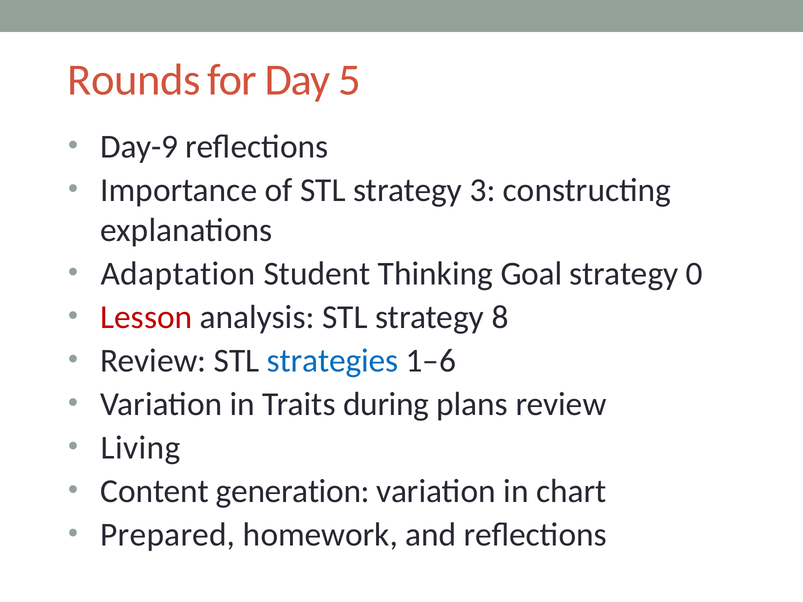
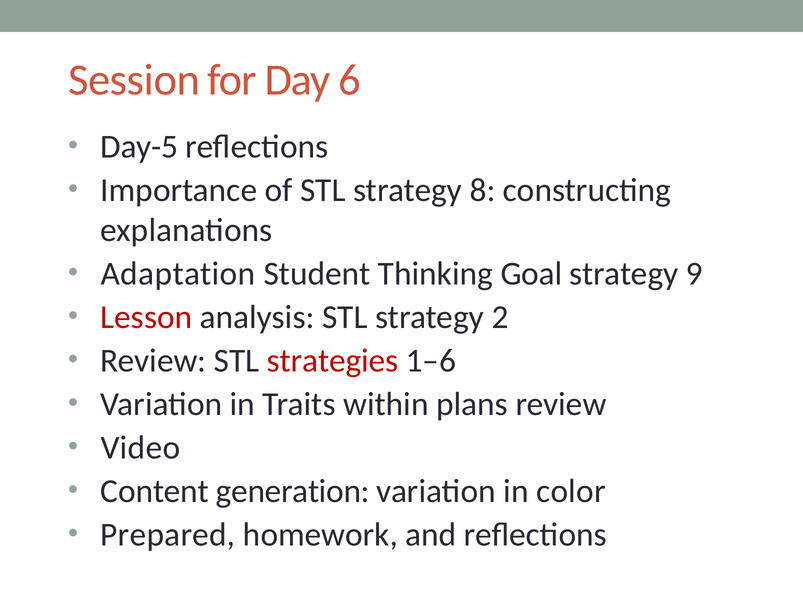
Rounds: Rounds -> Session (134, 80)
5: 5 -> 6 (350, 80)
Day-9: Day-9 -> Day-5 (139, 147)
3: 3 -> 8 (483, 190)
0: 0 -> 9 (694, 274)
8: 8 -> 2 (500, 318)
strategies colour: blue -> red (333, 361)
during: during -> within (386, 405)
Living: Living -> Video (141, 448)
chart: chart -> color (571, 492)
